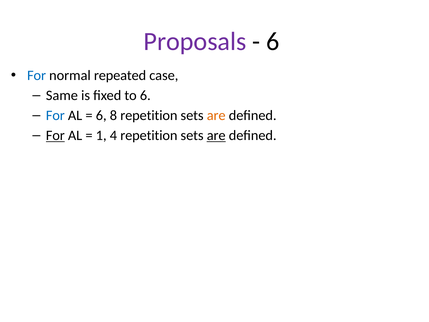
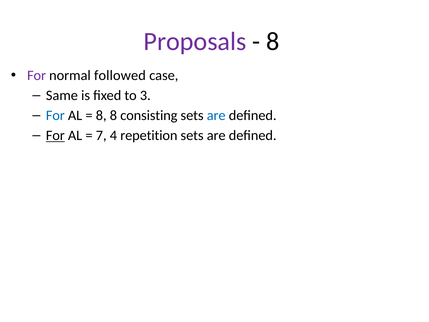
6: 6 -> 8 (273, 42)
For colour: blue -> purple (37, 75)
repeated: repeated -> followed (120, 75)
to 6: 6 -> 3 (145, 95)
6: 6 -> 8 (101, 115)
8 repetition: repetition -> consisting (149, 115)
are colour: orange -> blue (216, 115)
1: 1 -> 7 (101, 135)
are underline: present -> none (216, 135)
